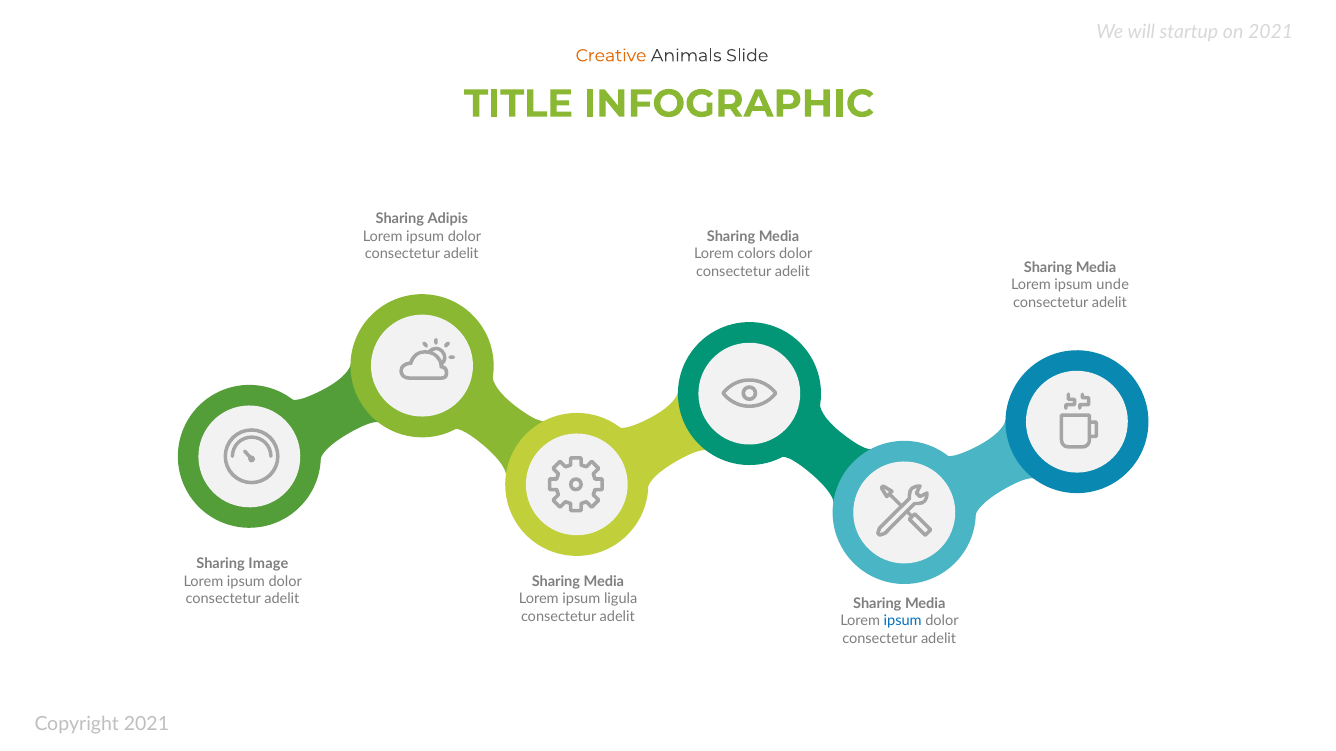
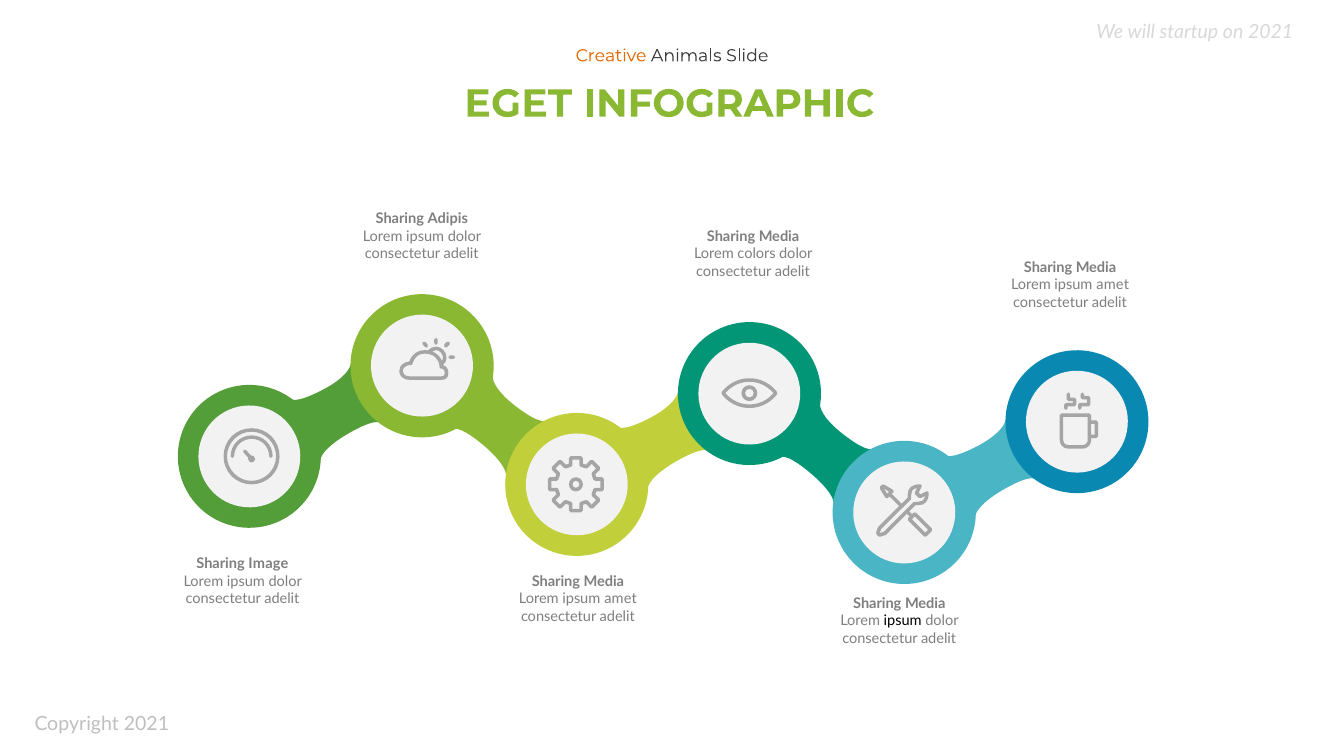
TITLE: TITLE -> EGET (518, 104)
unde: unde -> amet (1113, 285)
ligula: ligula -> amet (621, 599)
ipsum colour: blue -> black (903, 621)
